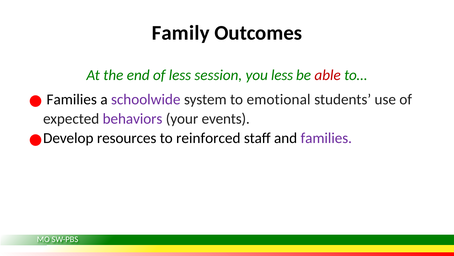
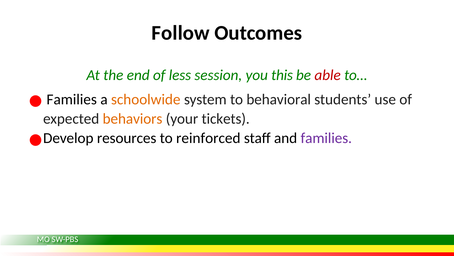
Family: Family -> Follow (181, 33)
you less: less -> this (282, 75)
schoolwide colour: purple -> orange (146, 99)
emotional: emotional -> behavioral (279, 99)
behaviors colour: purple -> orange (133, 119)
events: events -> tickets (226, 119)
